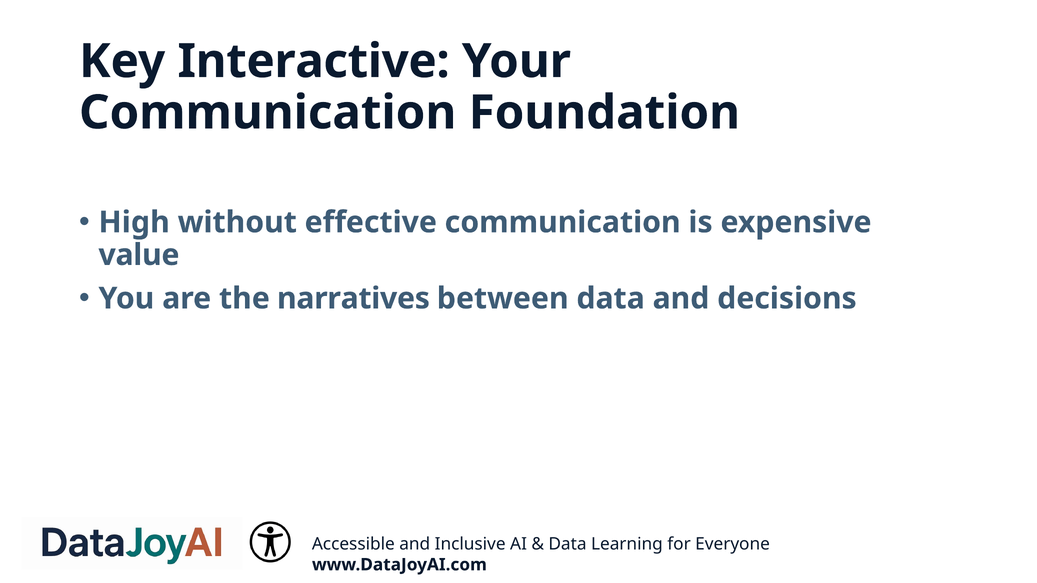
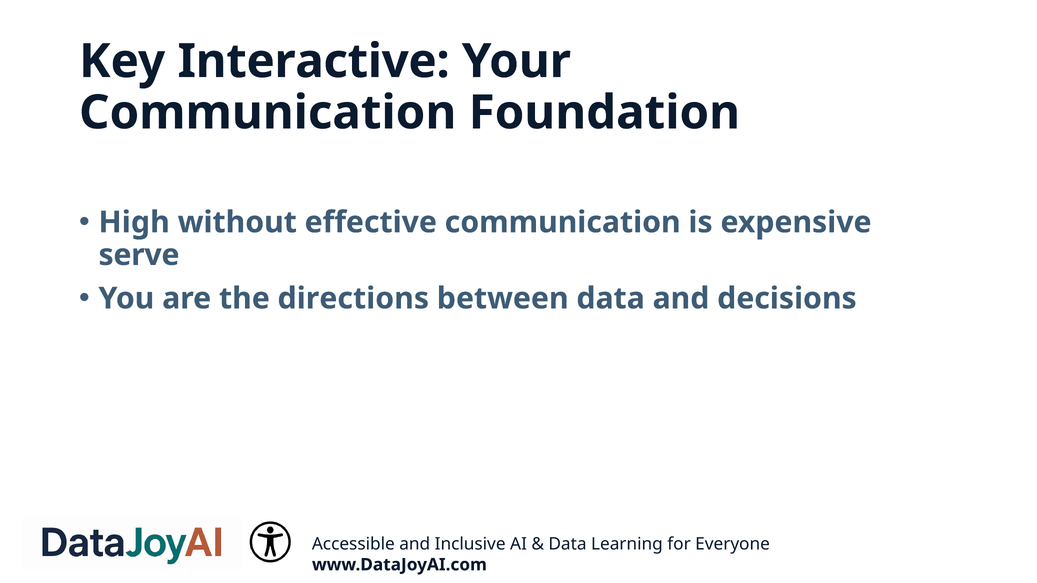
value: value -> serve (139, 255)
narratives: narratives -> directions (353, 299)
